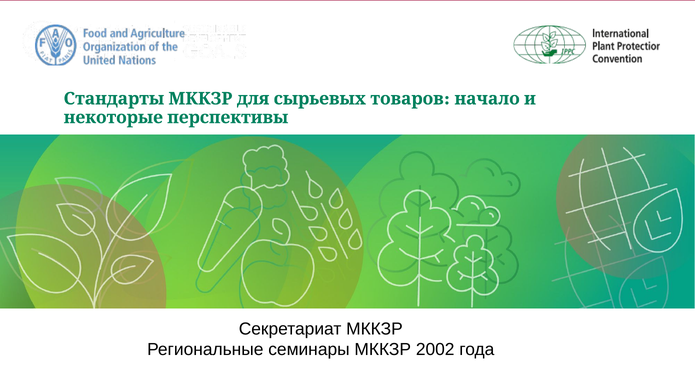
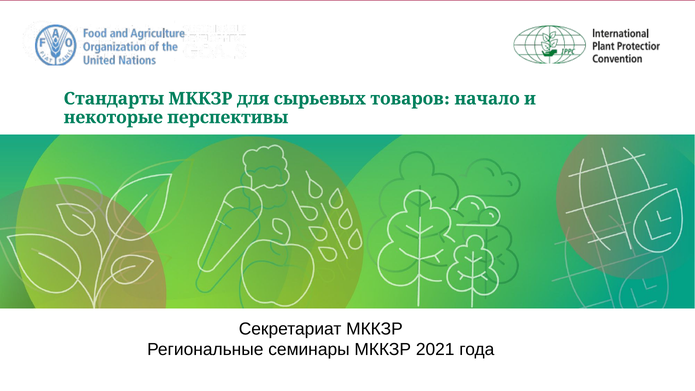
2002: 2002 -> 2021 (435, 350)
